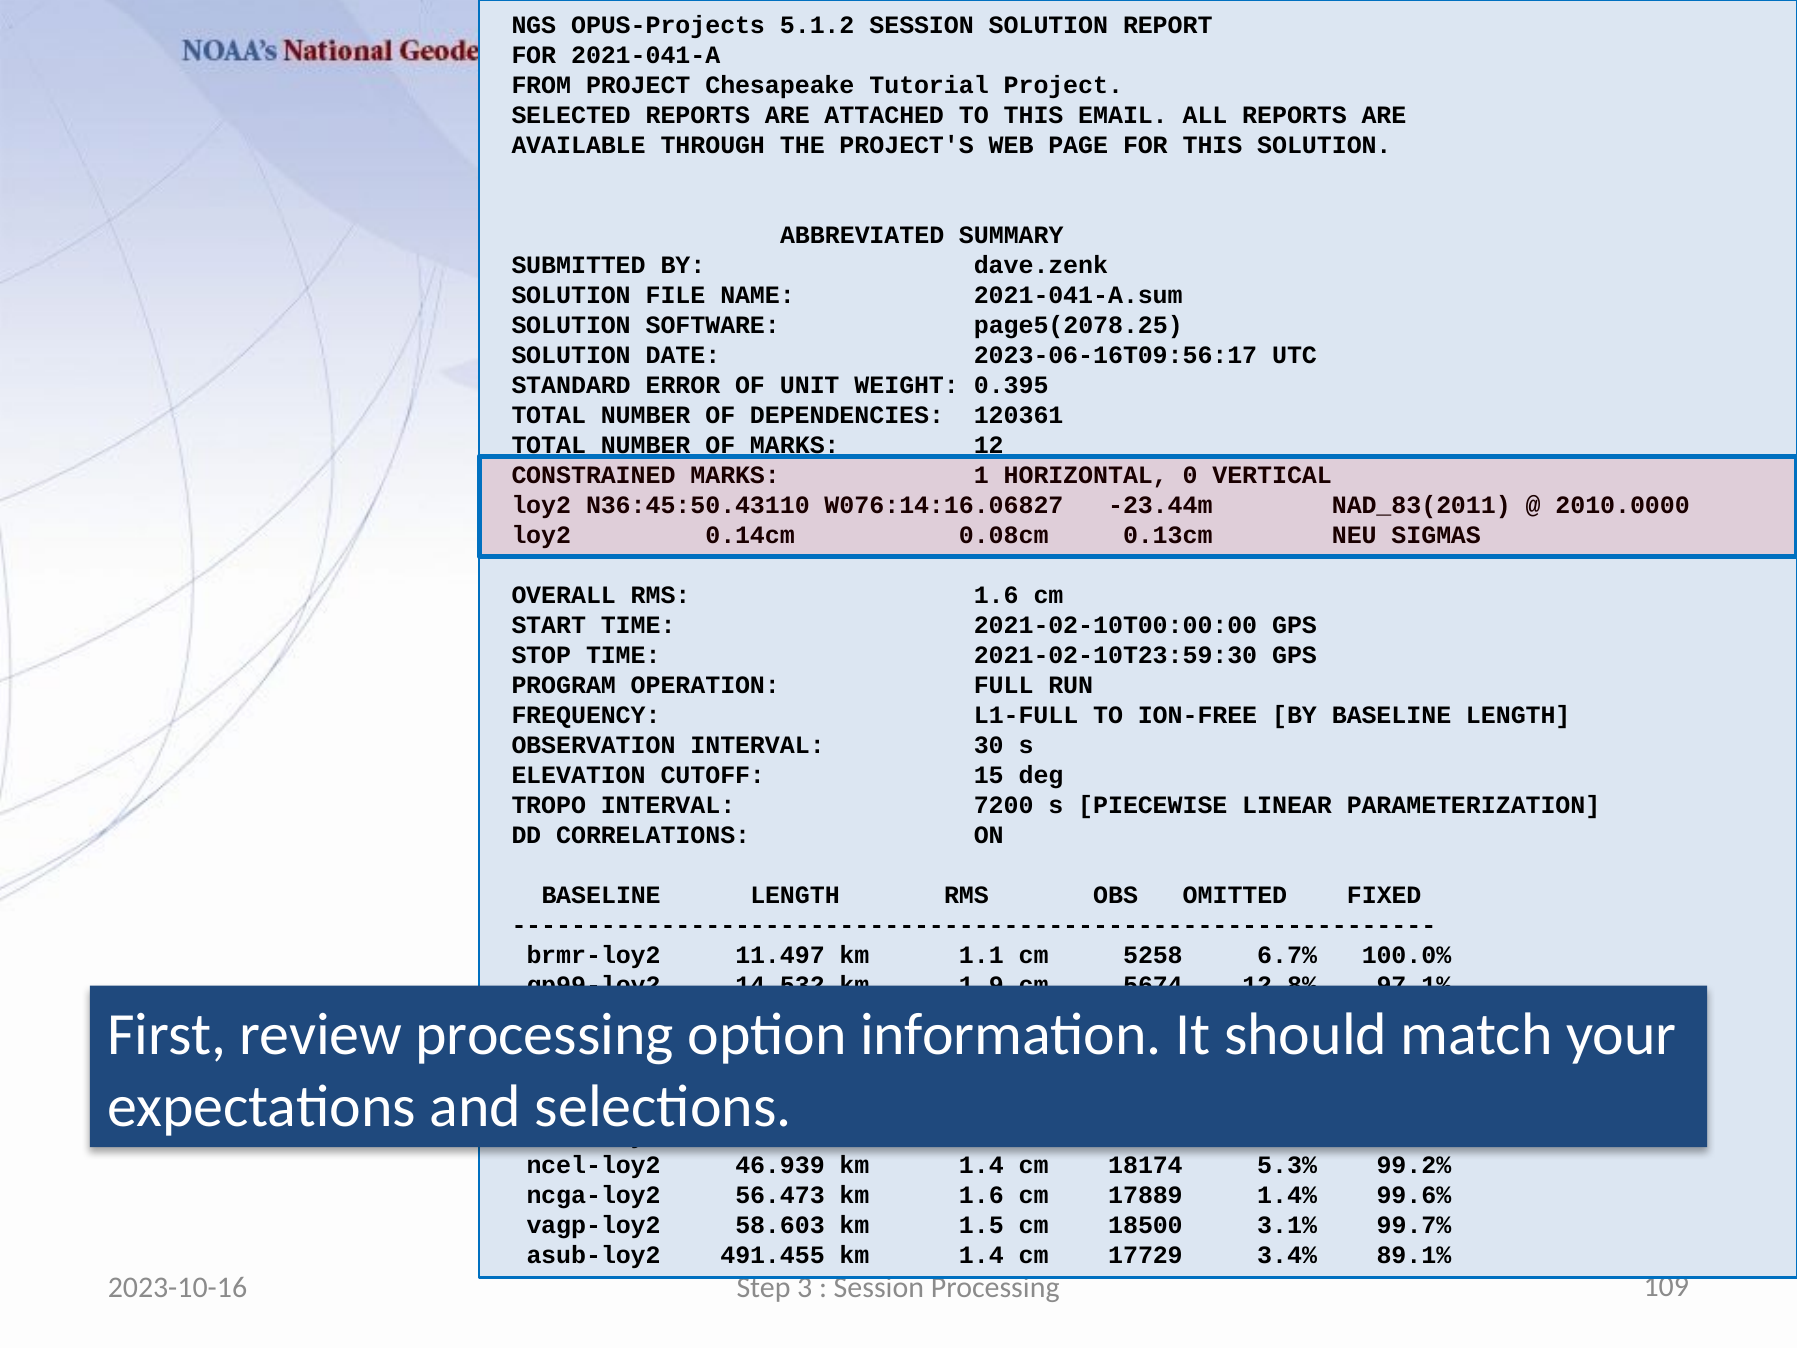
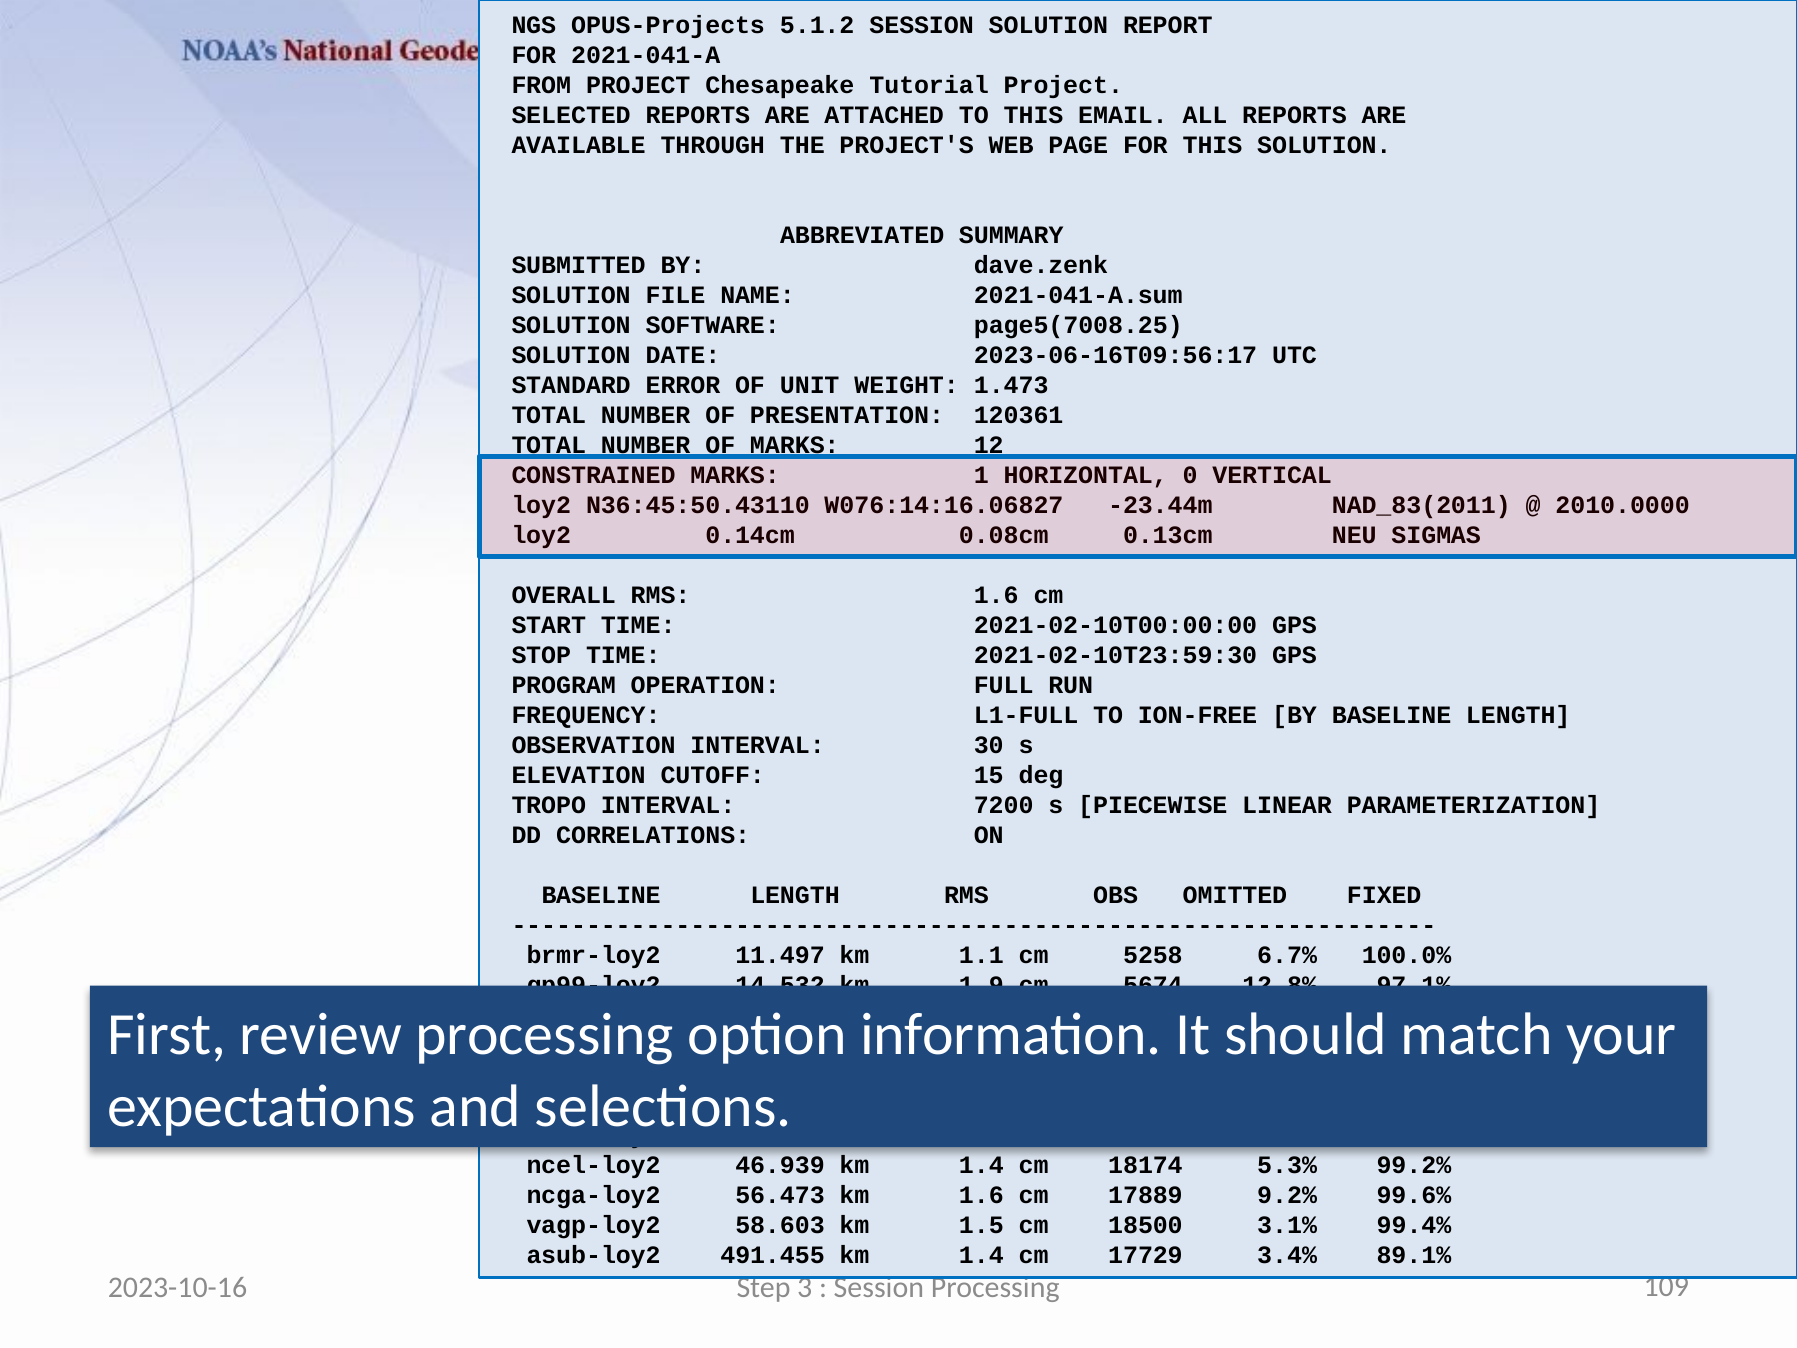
page5(2078.25: page5(2078.25 -> page5(7008.25 (1078, 325)
0.395: 0.395 -> 1.473 (1011, 385)
DEPENDENCIES: DEPENDENCIES -> PRESENTATION (847, 415)
1.4%: 1.4% -> 9.2% (1287, 1195)
99.7%: 99.7% -> 99.4% (1414, 1225)
